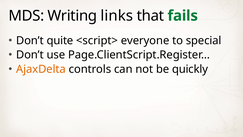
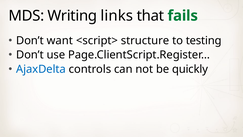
quite: quite -> want (60, 40)
everyone: everyone -> structure (145, 40)
special: special -> testing (204, 40)
AjaxDelta colour: orange -> blue (41, 69)
